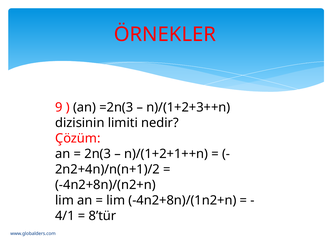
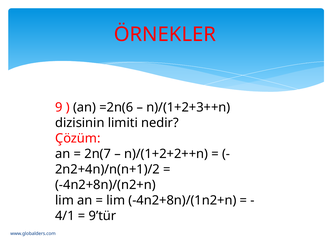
=2n(3: =2n(3 -> =2n(6 (116, 107)
2n(3: 2n(3 -> 2n(7 (98, 154)
n)/(1+2+1++n: n)/(1+2+1++n -> n)/(1+2+2++n (166, 154)
8’tür: 8’tür -> 9’tür (102, 216)
